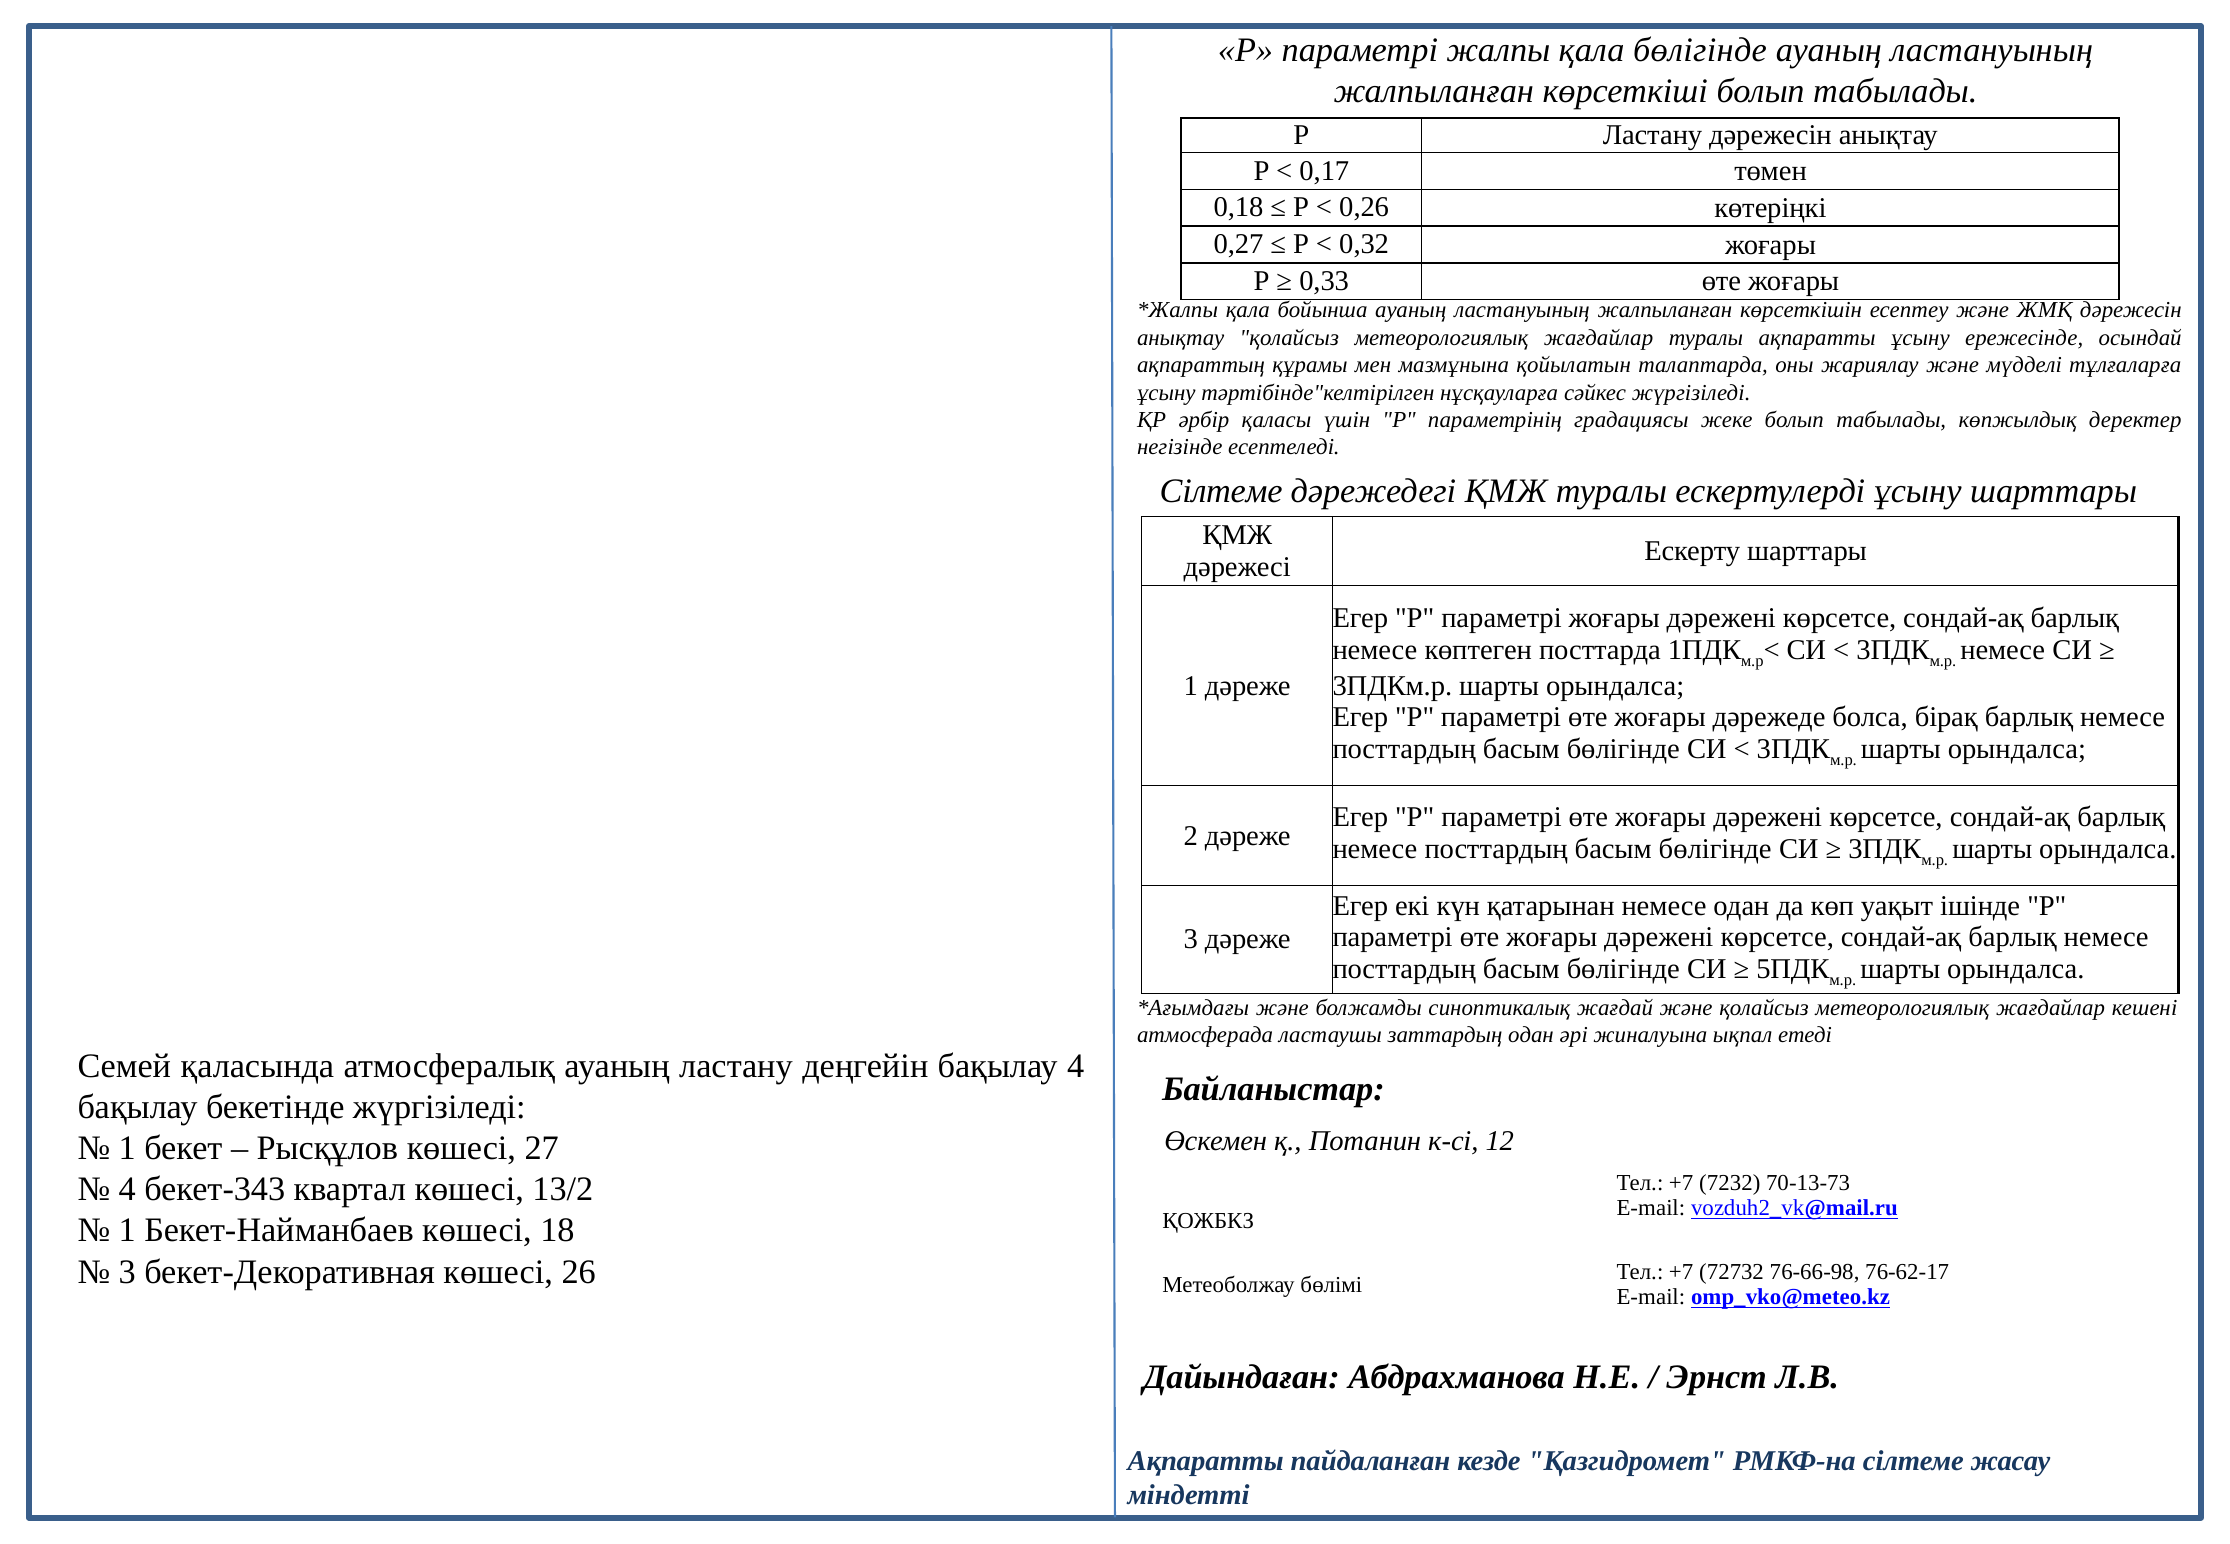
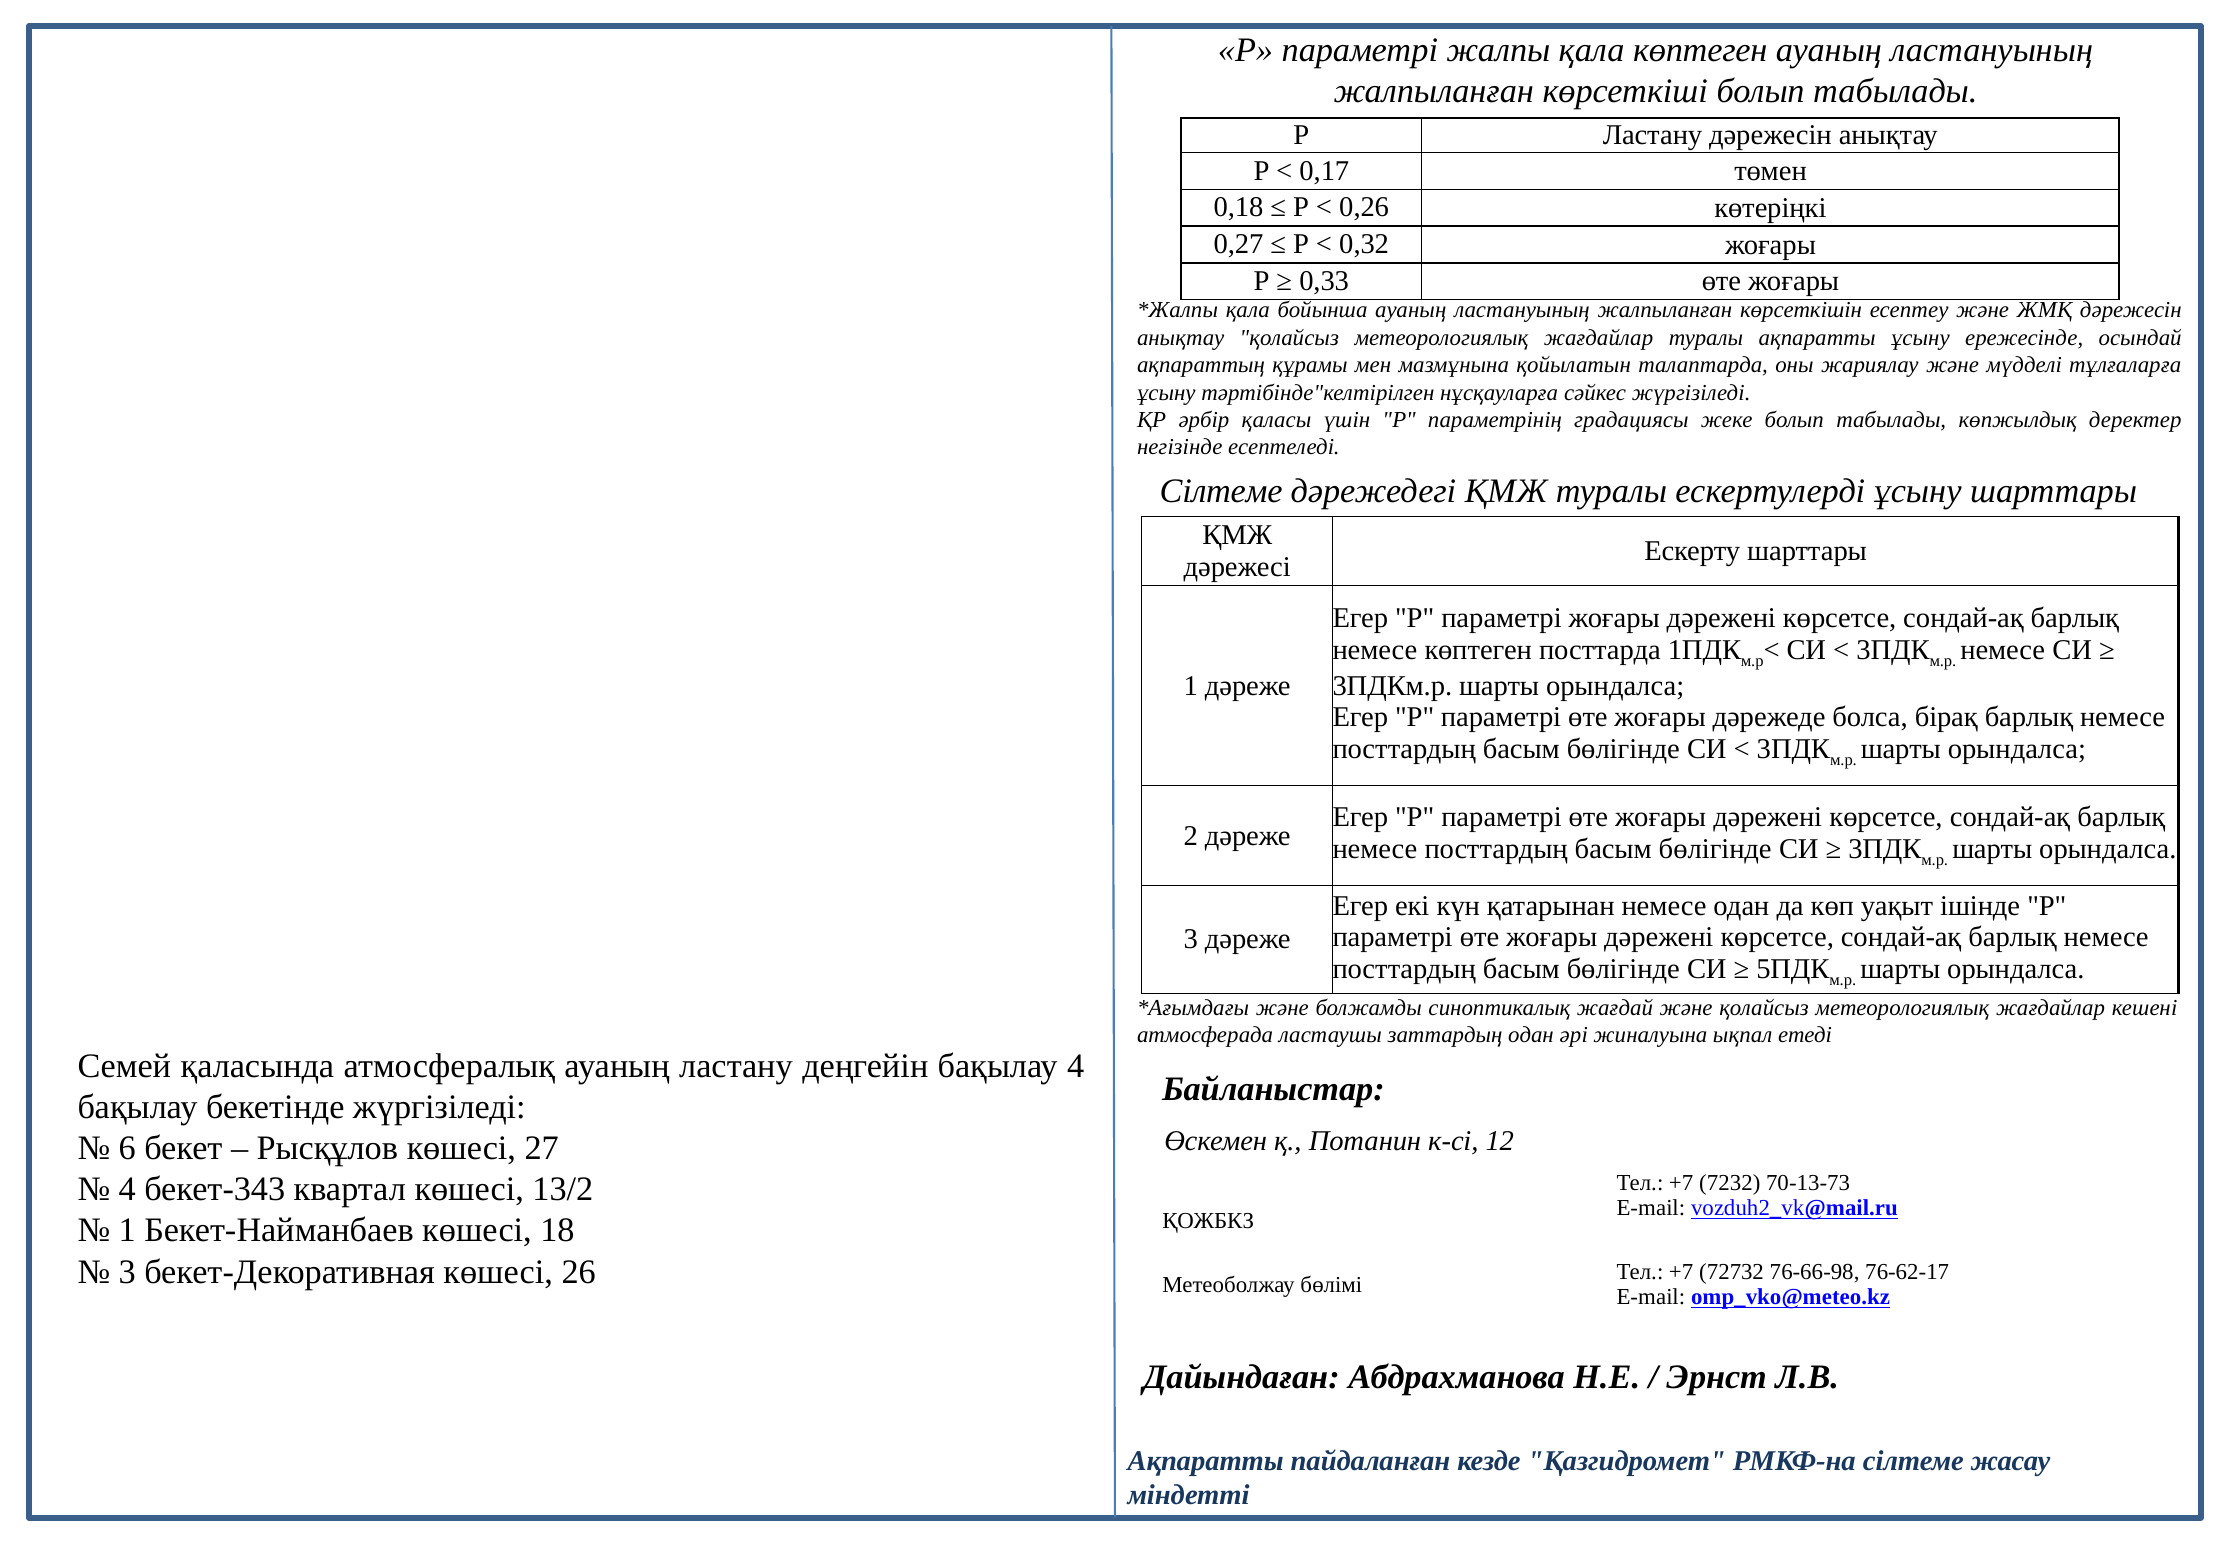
қала бөлігінде: бөлігінде -> көптеген (1700, 50)
1: 1 -> 6 (127, 1148)
